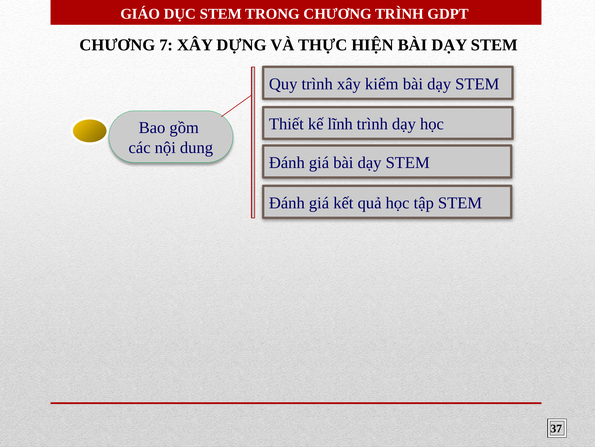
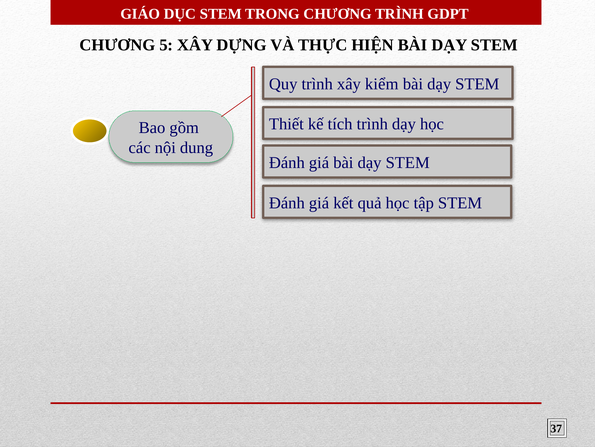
7: 7 -> 5 (166, 45)
lĩnh: lĩnh -> tích (340, 124)
